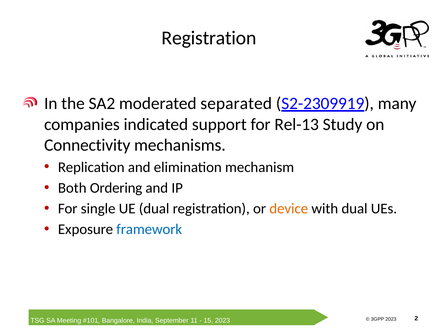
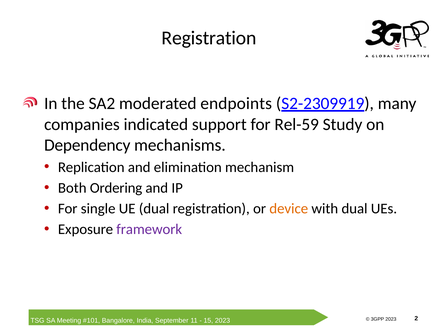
separated: separated -> endpoints (236, 103)
Rel-13: Rel-13 -> Rel-59 (297, 124)
Connectivity: Connectivity -> Dependency (87, 145)
framework colour: blue -> purple (149, 229)
